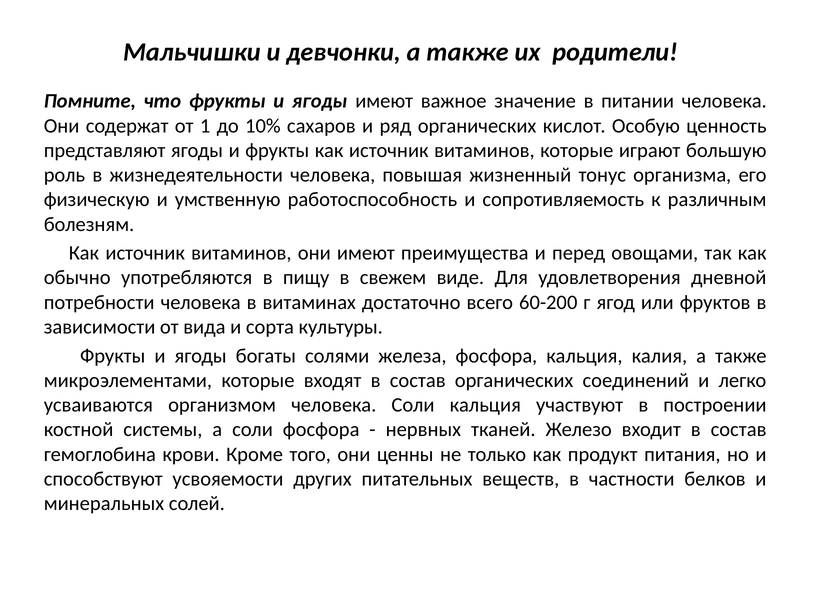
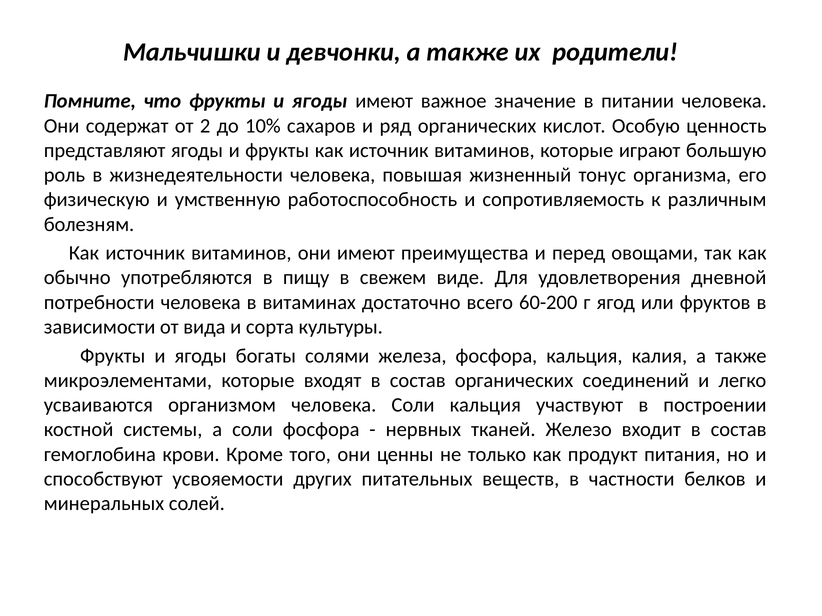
1: 1 -> 2 (205, 126)
